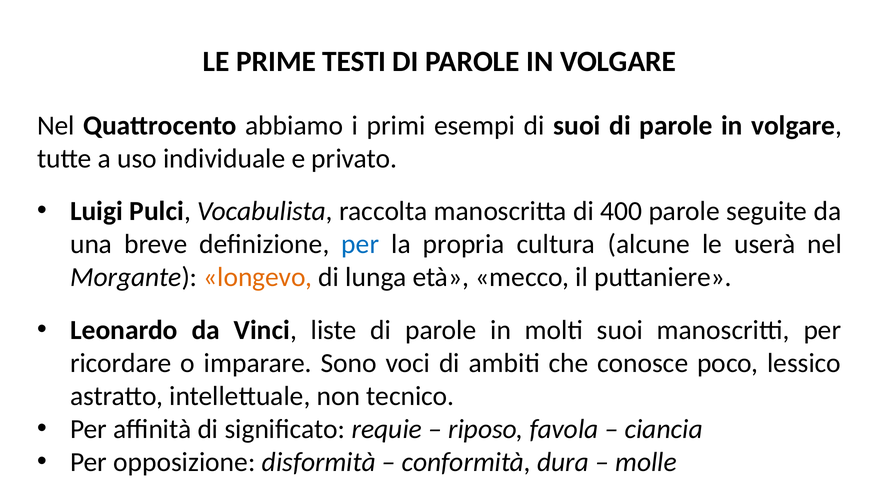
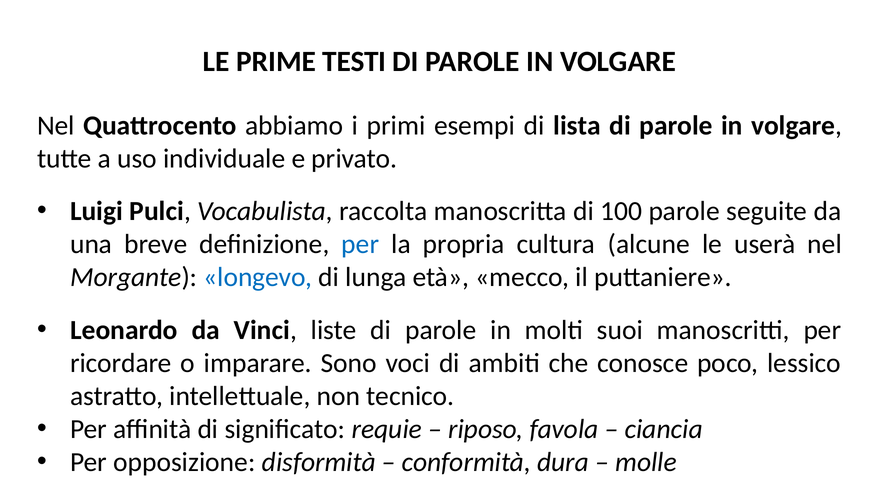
di suoi: suoi -> lista (577, 126)
400: 400 -> 100 (621, 211)
longevo colour: orange -> blue (258, 277)
